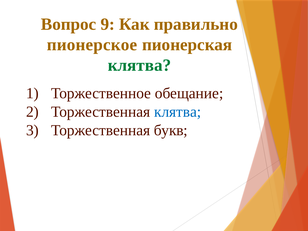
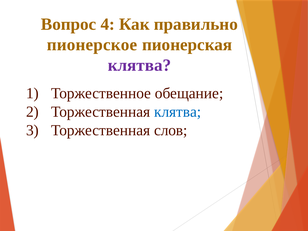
9: 9 -> 4 (108, 24)
клятва colour: green -> purple (139, 65)
букв: букв -> слов (171, 130)
